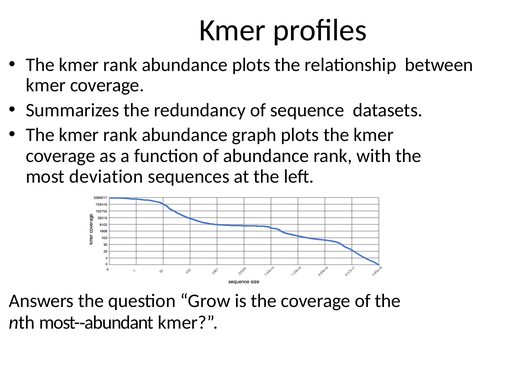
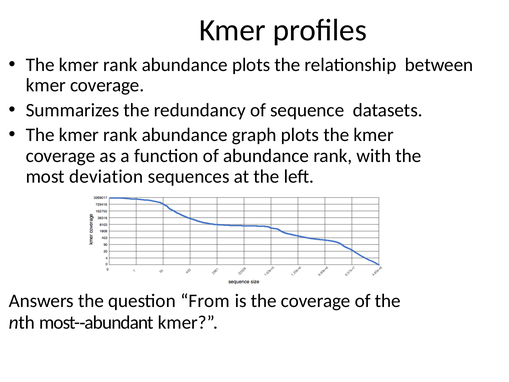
Grow: Grow -> From (205, 301)
